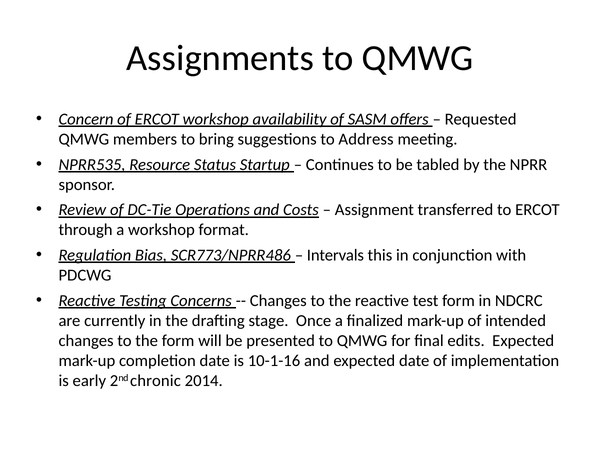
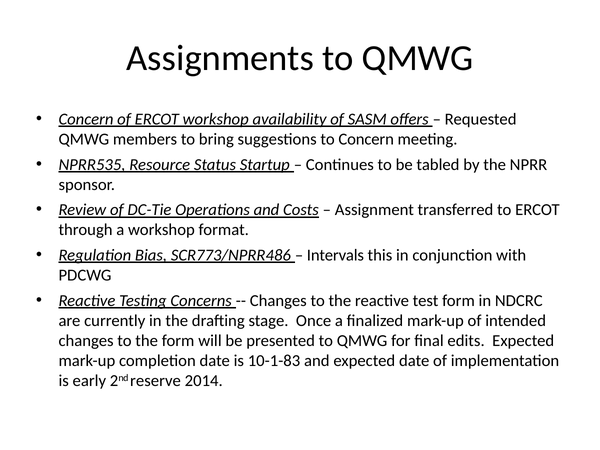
to Address: Address -> Concern (366, 139)
10-1-16: 10-1-16 -> 10-1-83 (274, 361)
chronic: chronic -> reserve (155, 381)
